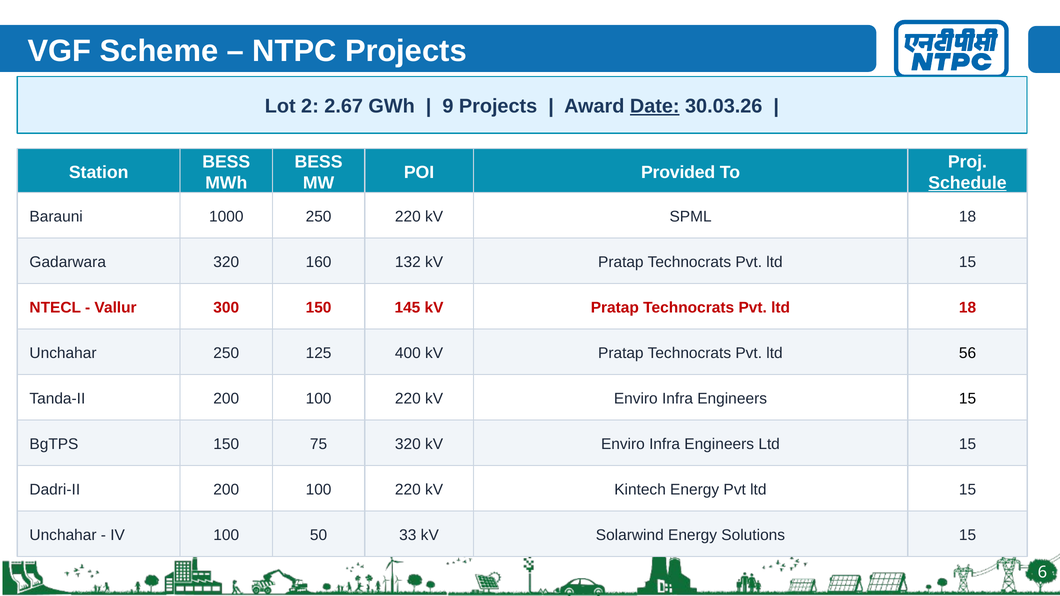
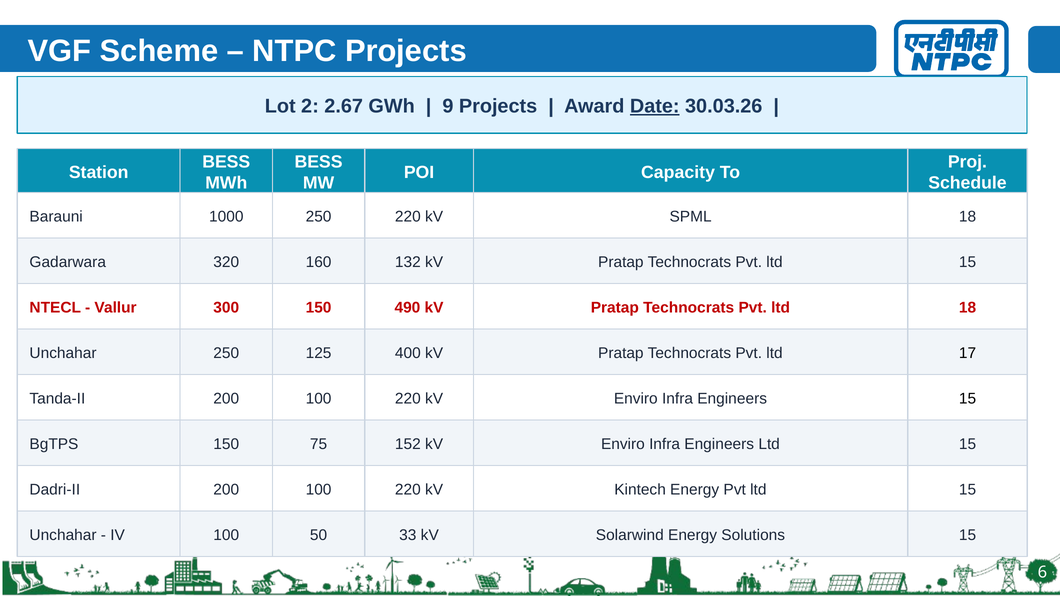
Provided: Provided -> Capacity (678, 172)
Schedule underline: present -> none (967, 183)
145: 145 -> 490 (407, 308)
56: 56 -> 17 (968, 353)
75 320: 320 -> 152 (408, 444)
